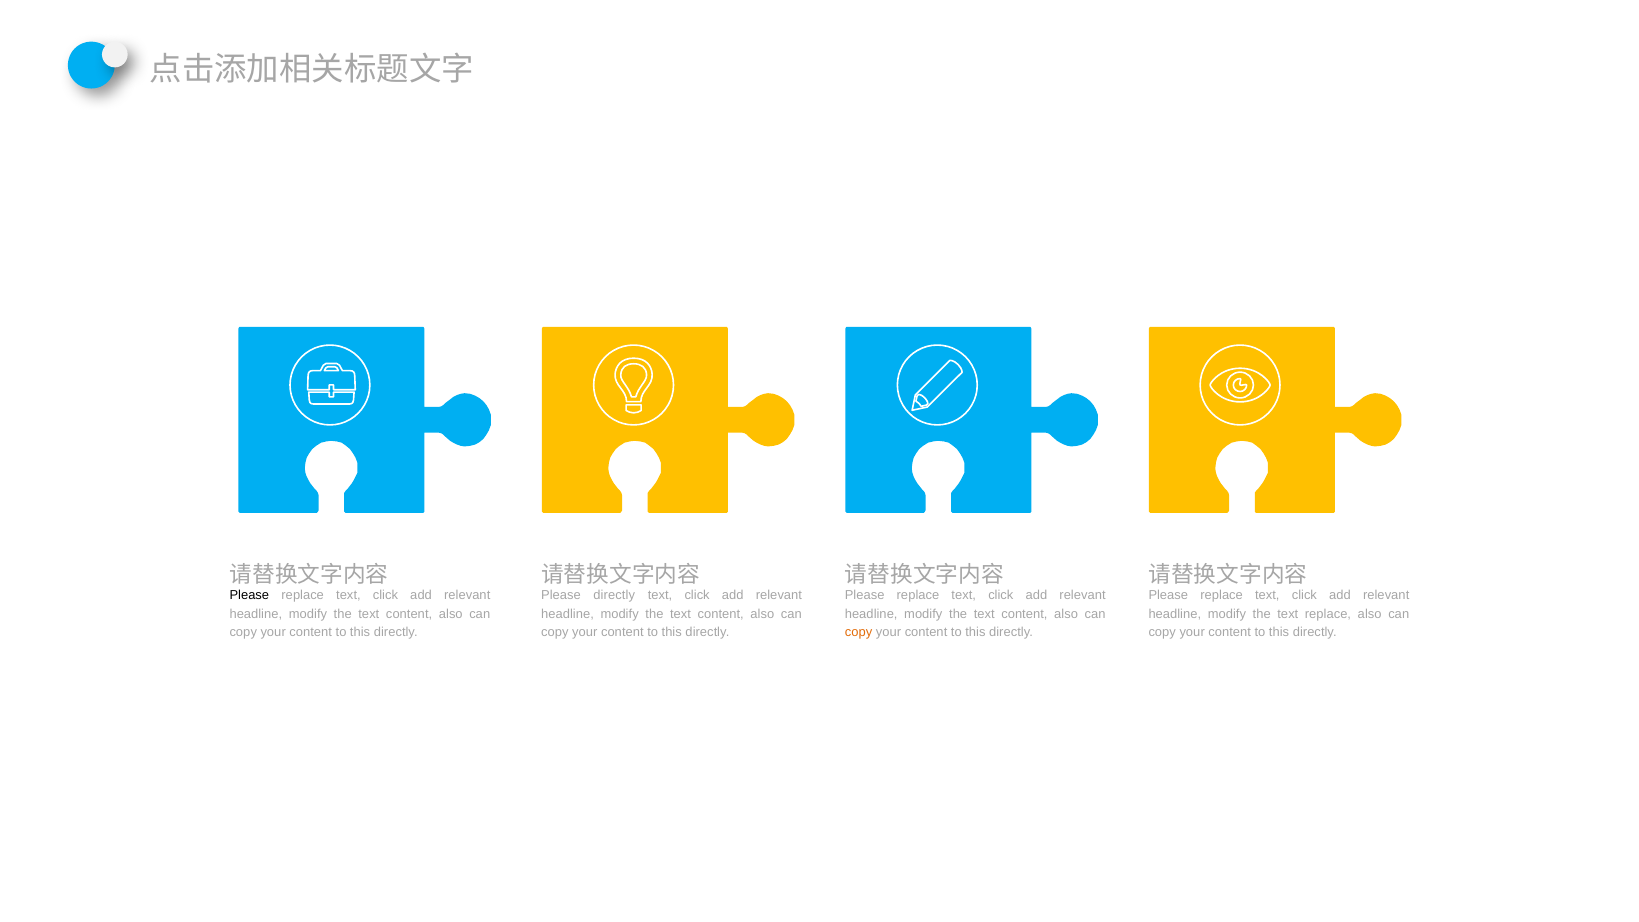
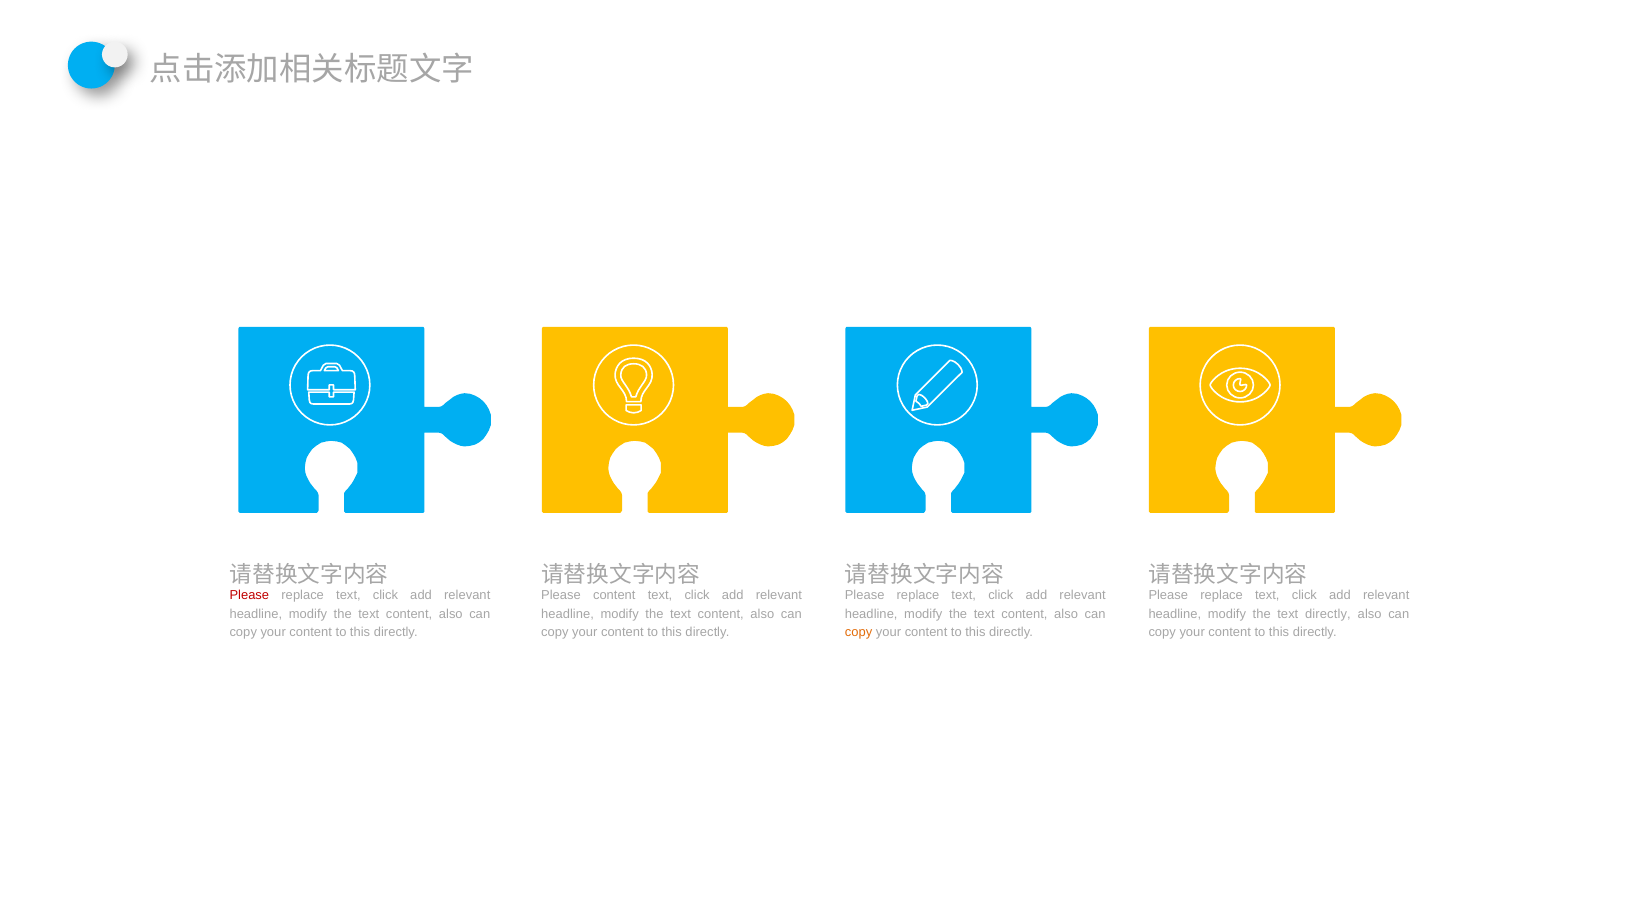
Please colour: black -> red (249, 595)
Please directly: directly -> content (614, 595)
text replace: replace -> directly (1328, 614)
